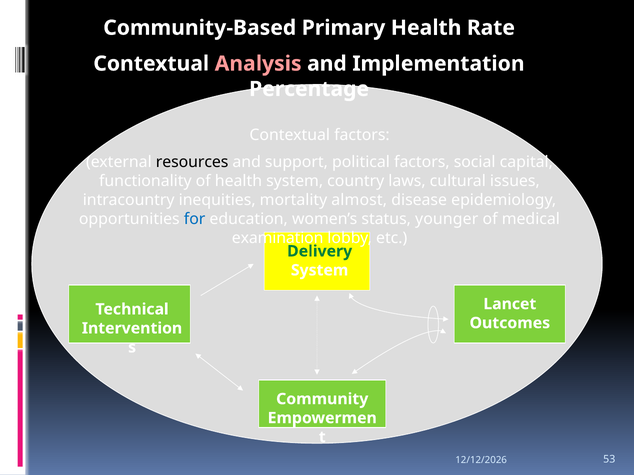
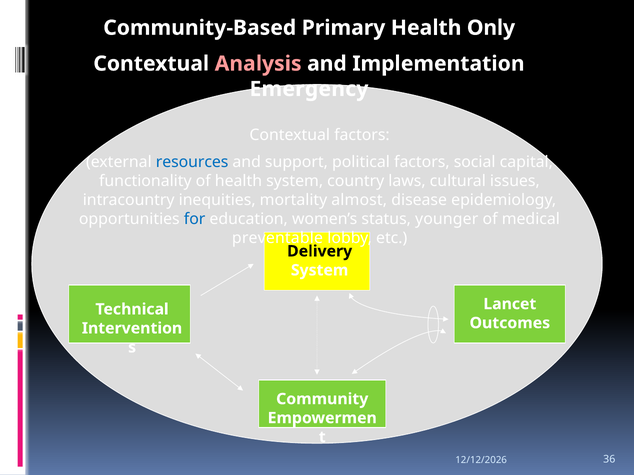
Rate: Rate -> Only (491, 28)
Percentage: Percentage -> Emergency (309, 89)
resources colour: black -> blue (192, 162)
examination: examination -> preventable (277, 238)
Delivery colour: green -> black (320, 251)
53: 53 -> 36 (609, 460)
